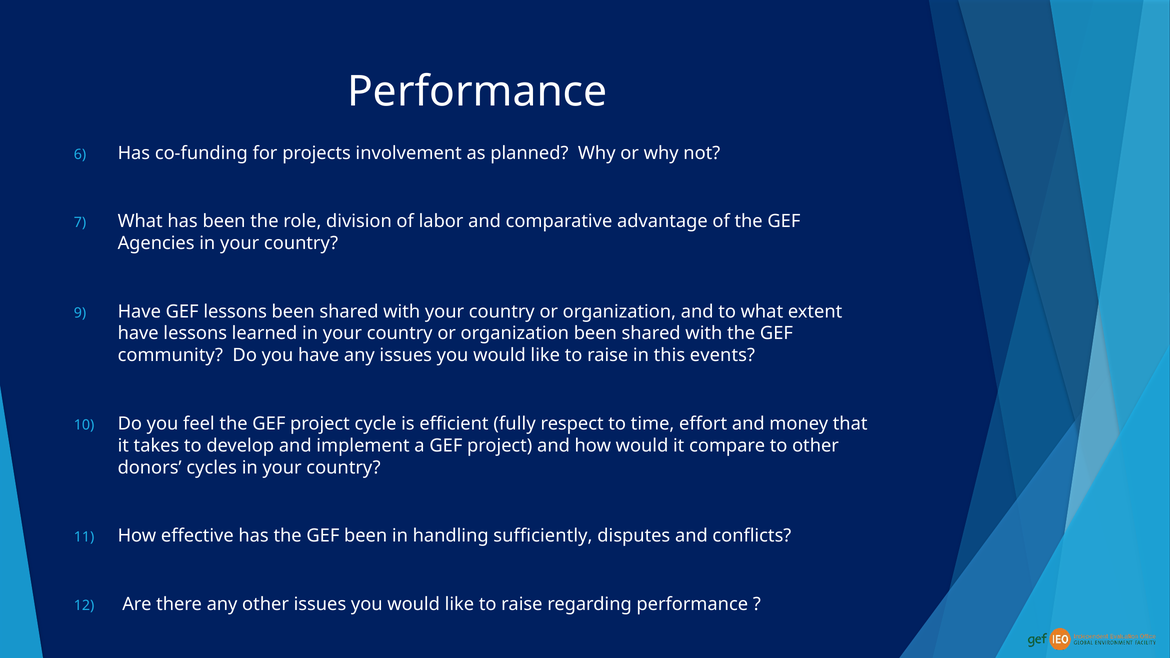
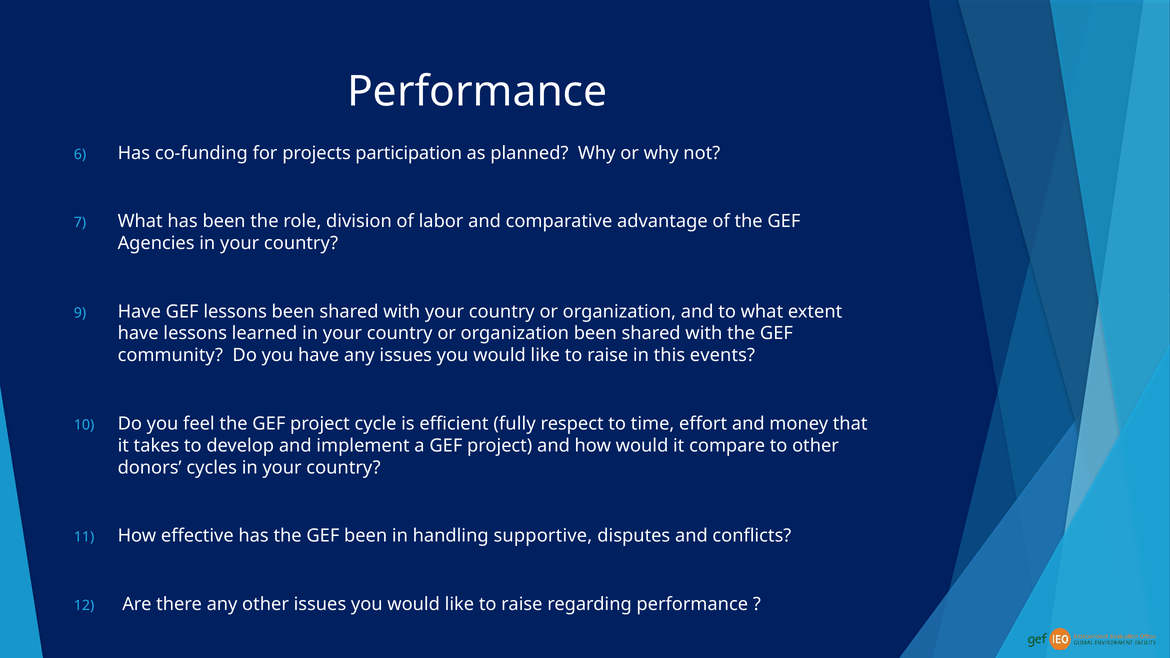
involvement: involvement -> participation (409, 153)
sufficiently: sufficiently -> supportive (543, 536)
